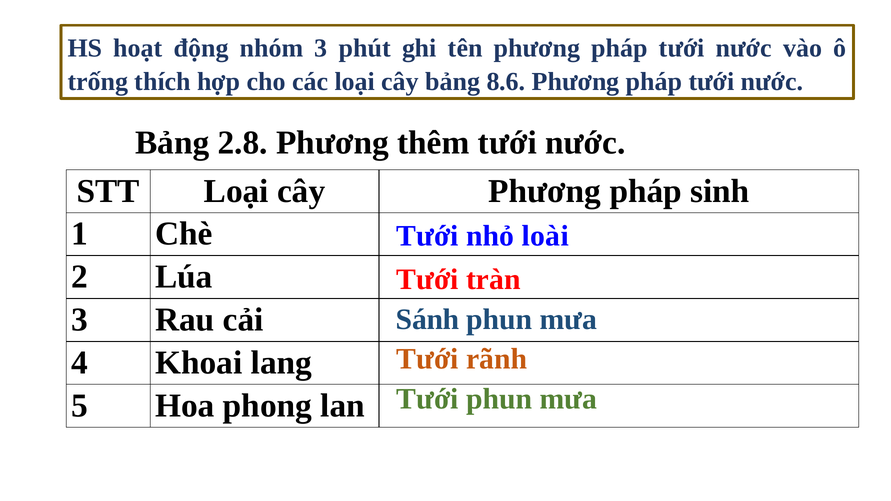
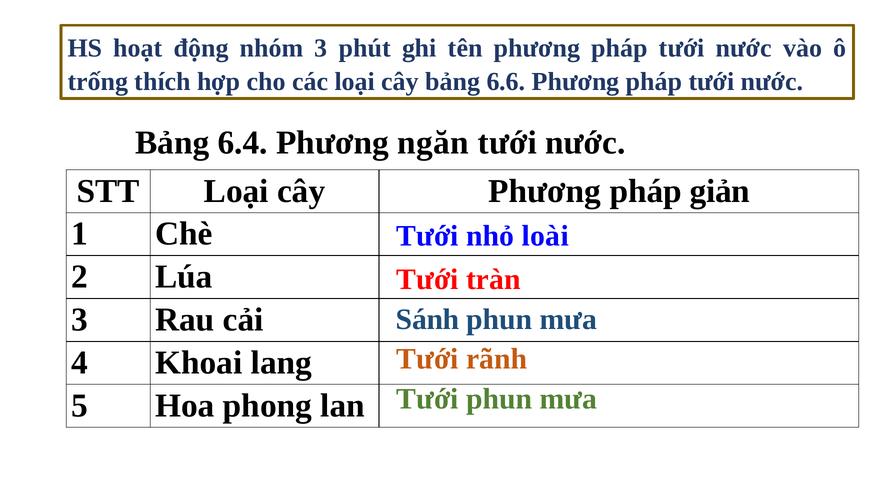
8.6: 8.6 -> 6.6 (506, 82)
2.8: 2.8 -> 6.4 (243, 143)
thêm: thêm -> ngăn (433, 143)
sinh: sinh -> giản (720, 191)
